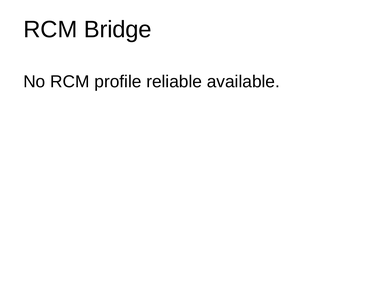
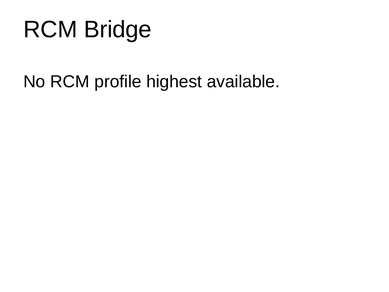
reliable: reliable -> highest (174, 82)
